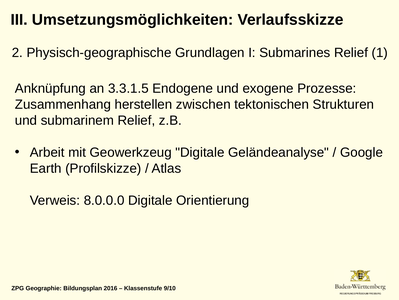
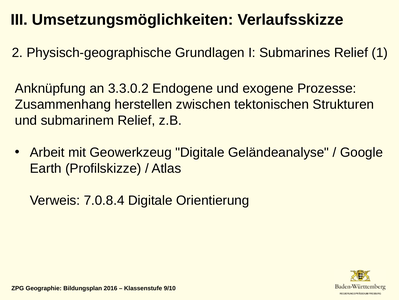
3.3.1.5: 3.3.1.5 -> 3.3.0.2 (128, 88)
8.0.0.0: 8.0.0.0 -> 7.0.8.4 (104, 200)
